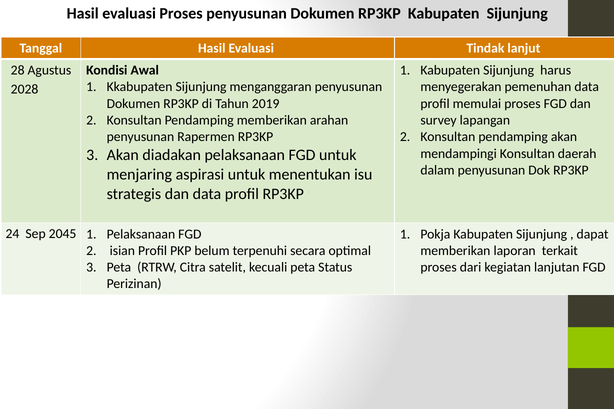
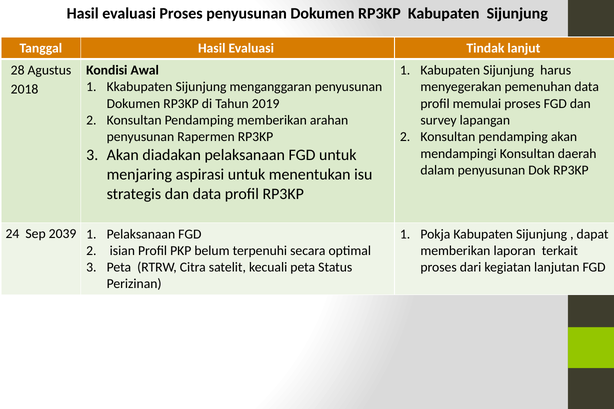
2028: 2028 -> 2018 (25, 89)
2045: 2045 -> 2039 (63, 234)
